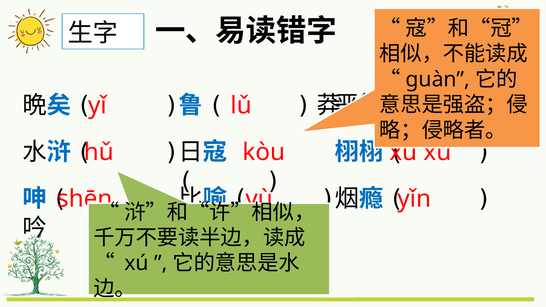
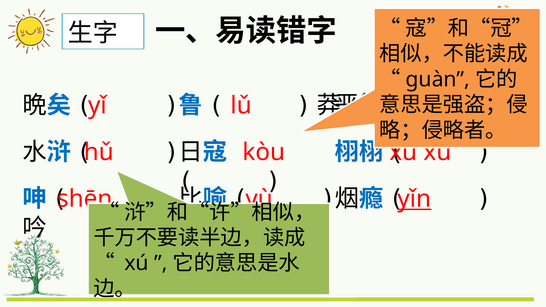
yǐn underline: none -> present (414, 199)
